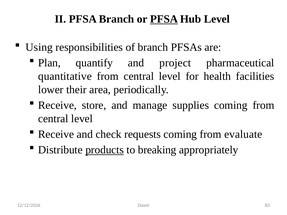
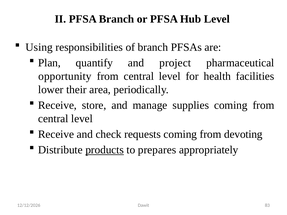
PFSA underline: present -> none (164, 19)
quantitative: quantitative -> opportunity (65, 76)
evaluate: evaluate -> devoting (243, 134)
breaking: breaking -> prepares (157, 150)
